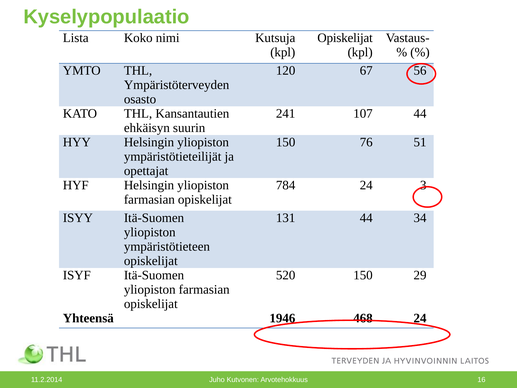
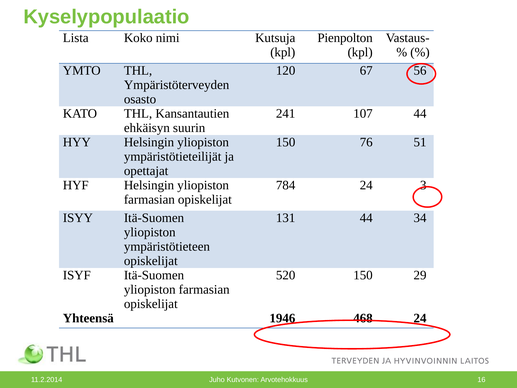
Opiskelijat: Opiskelijat -> Pienpolton (345, 38)
